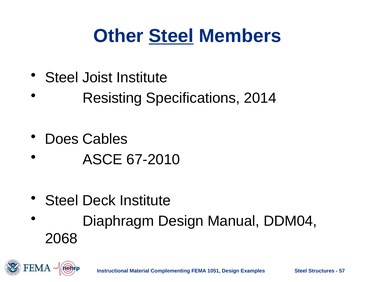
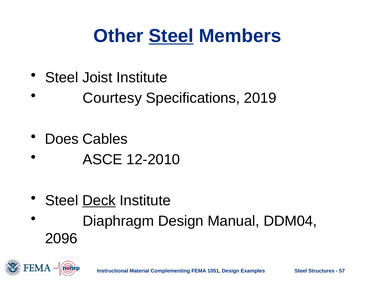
Resisting: Resisting -> Courtesy (112, 98)
2014: 2014 -> 2019 (260, 98)
67-2010: 67-2010 -> 12-2010 (153, 160)
Deck underline: none -> present (99, 201)
2068: 2068 -> 2096 (61, 239)
